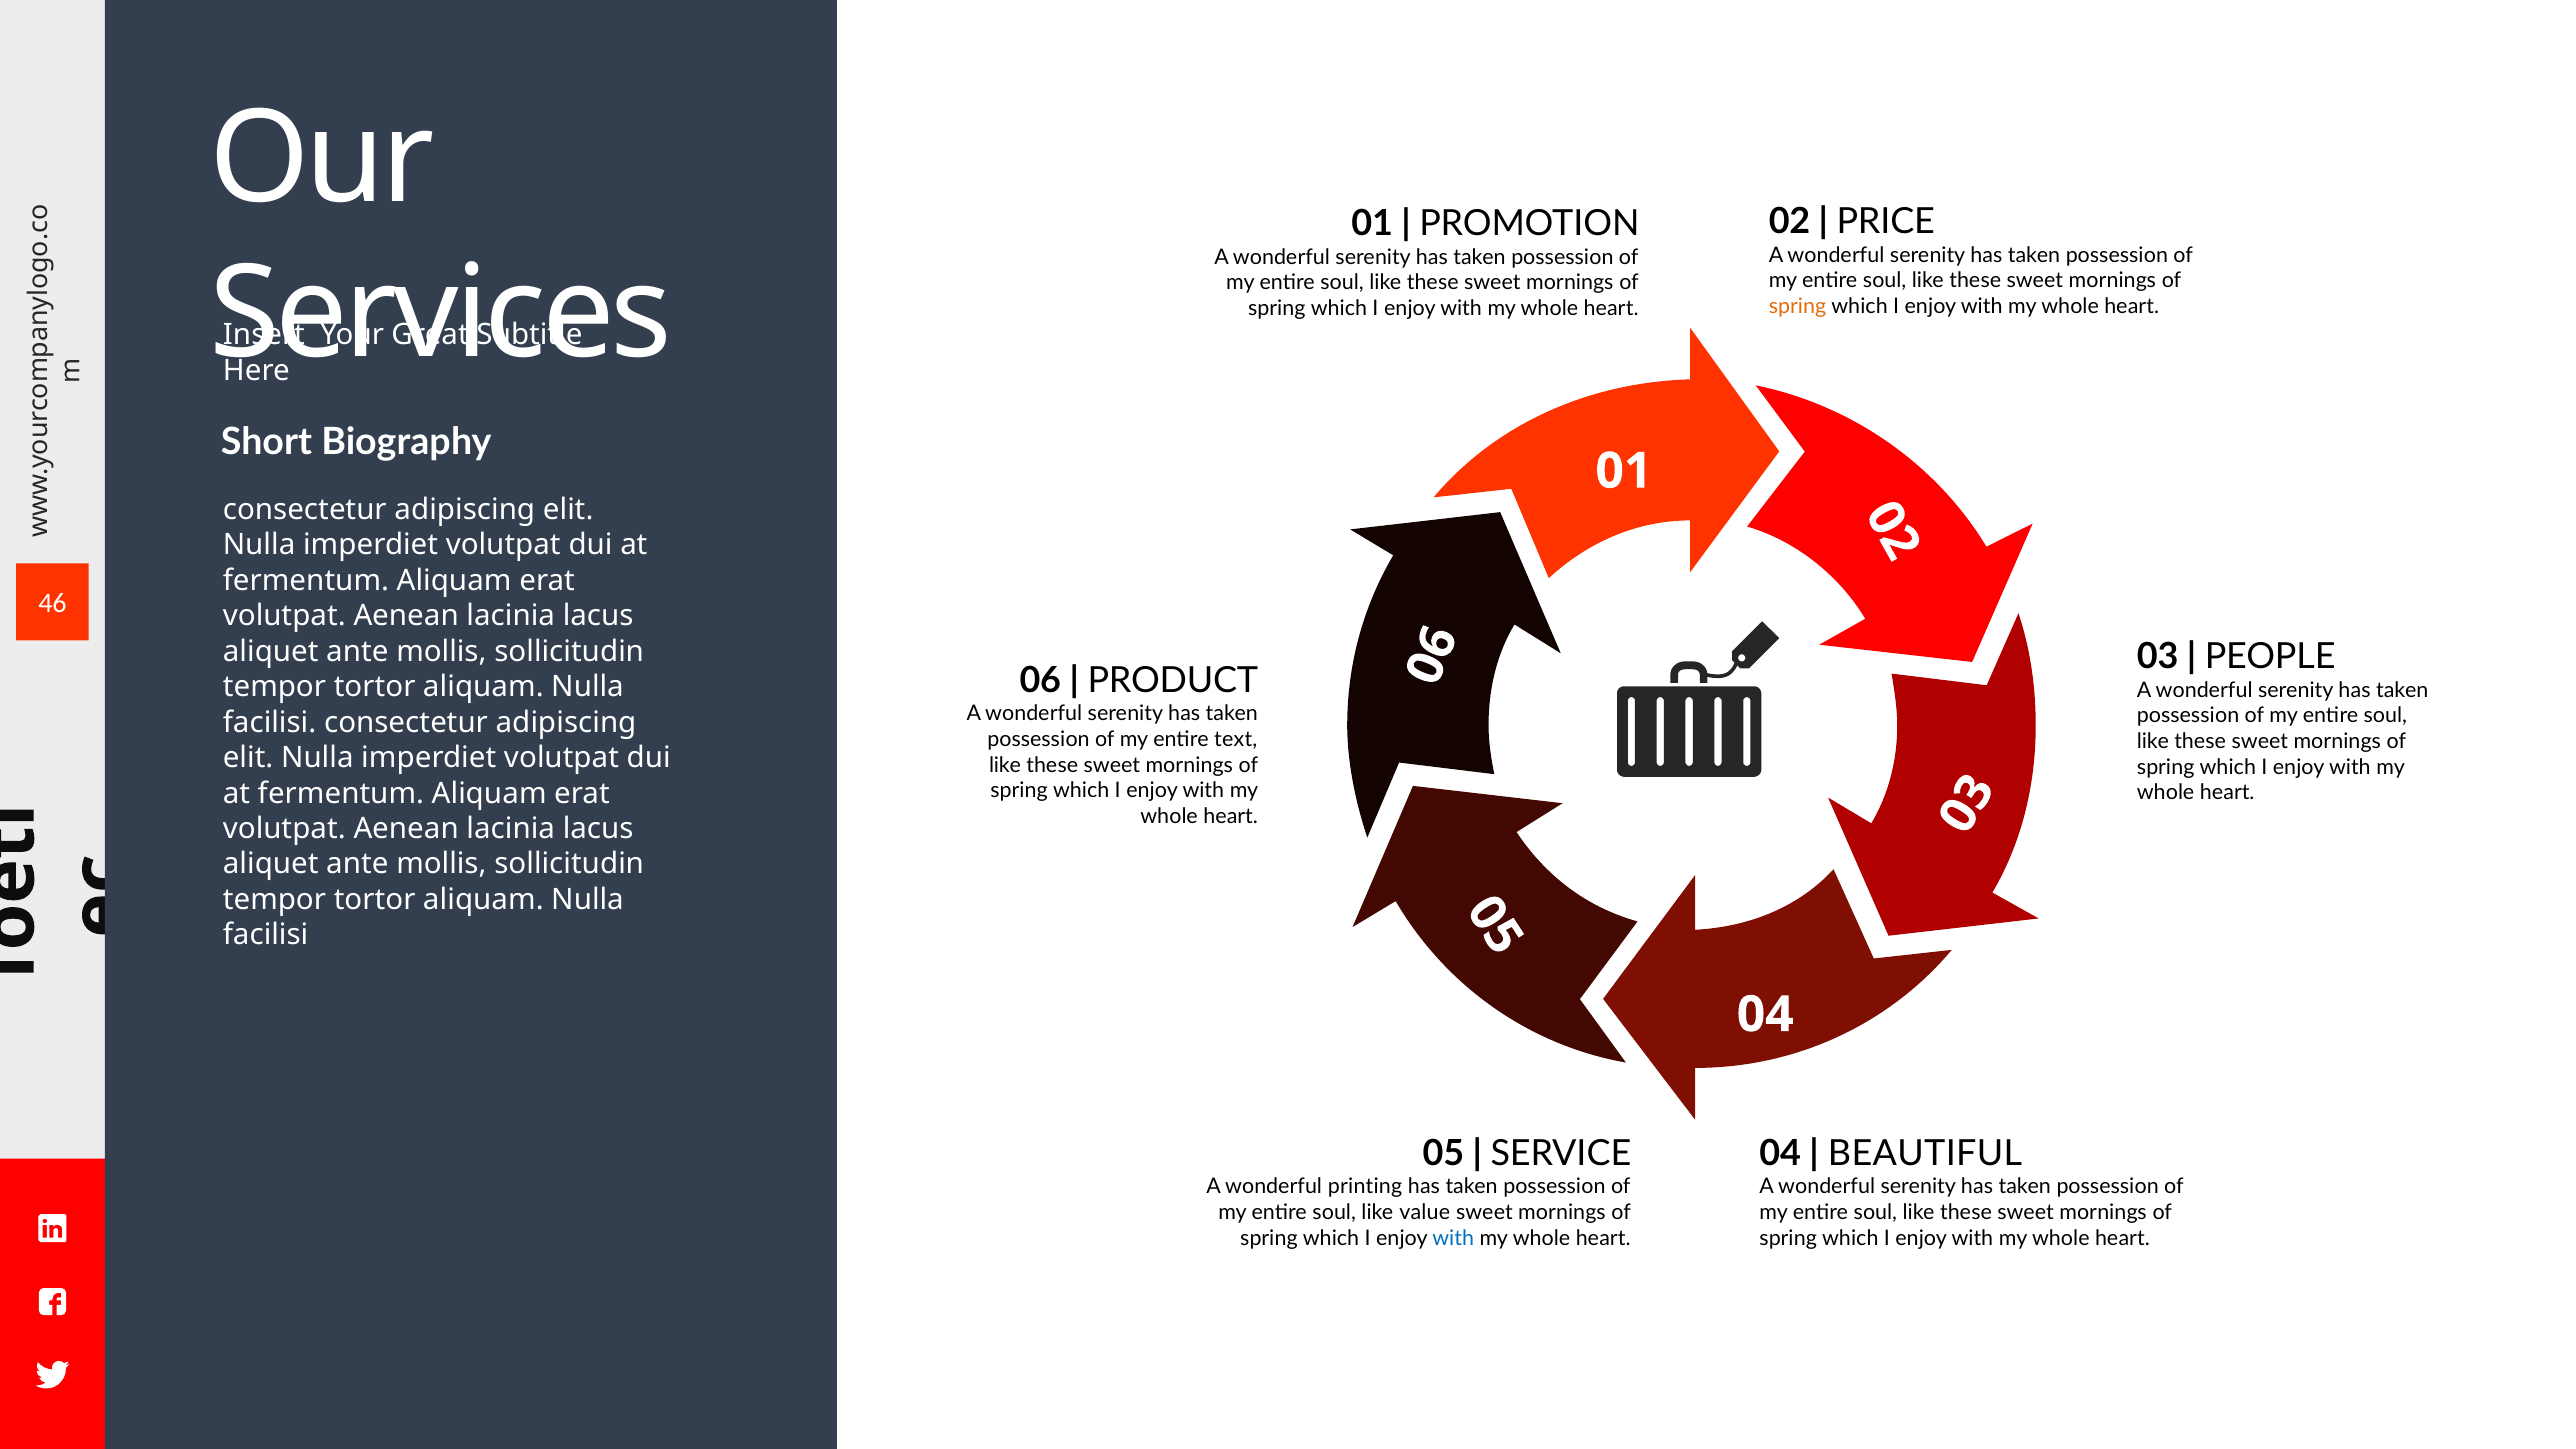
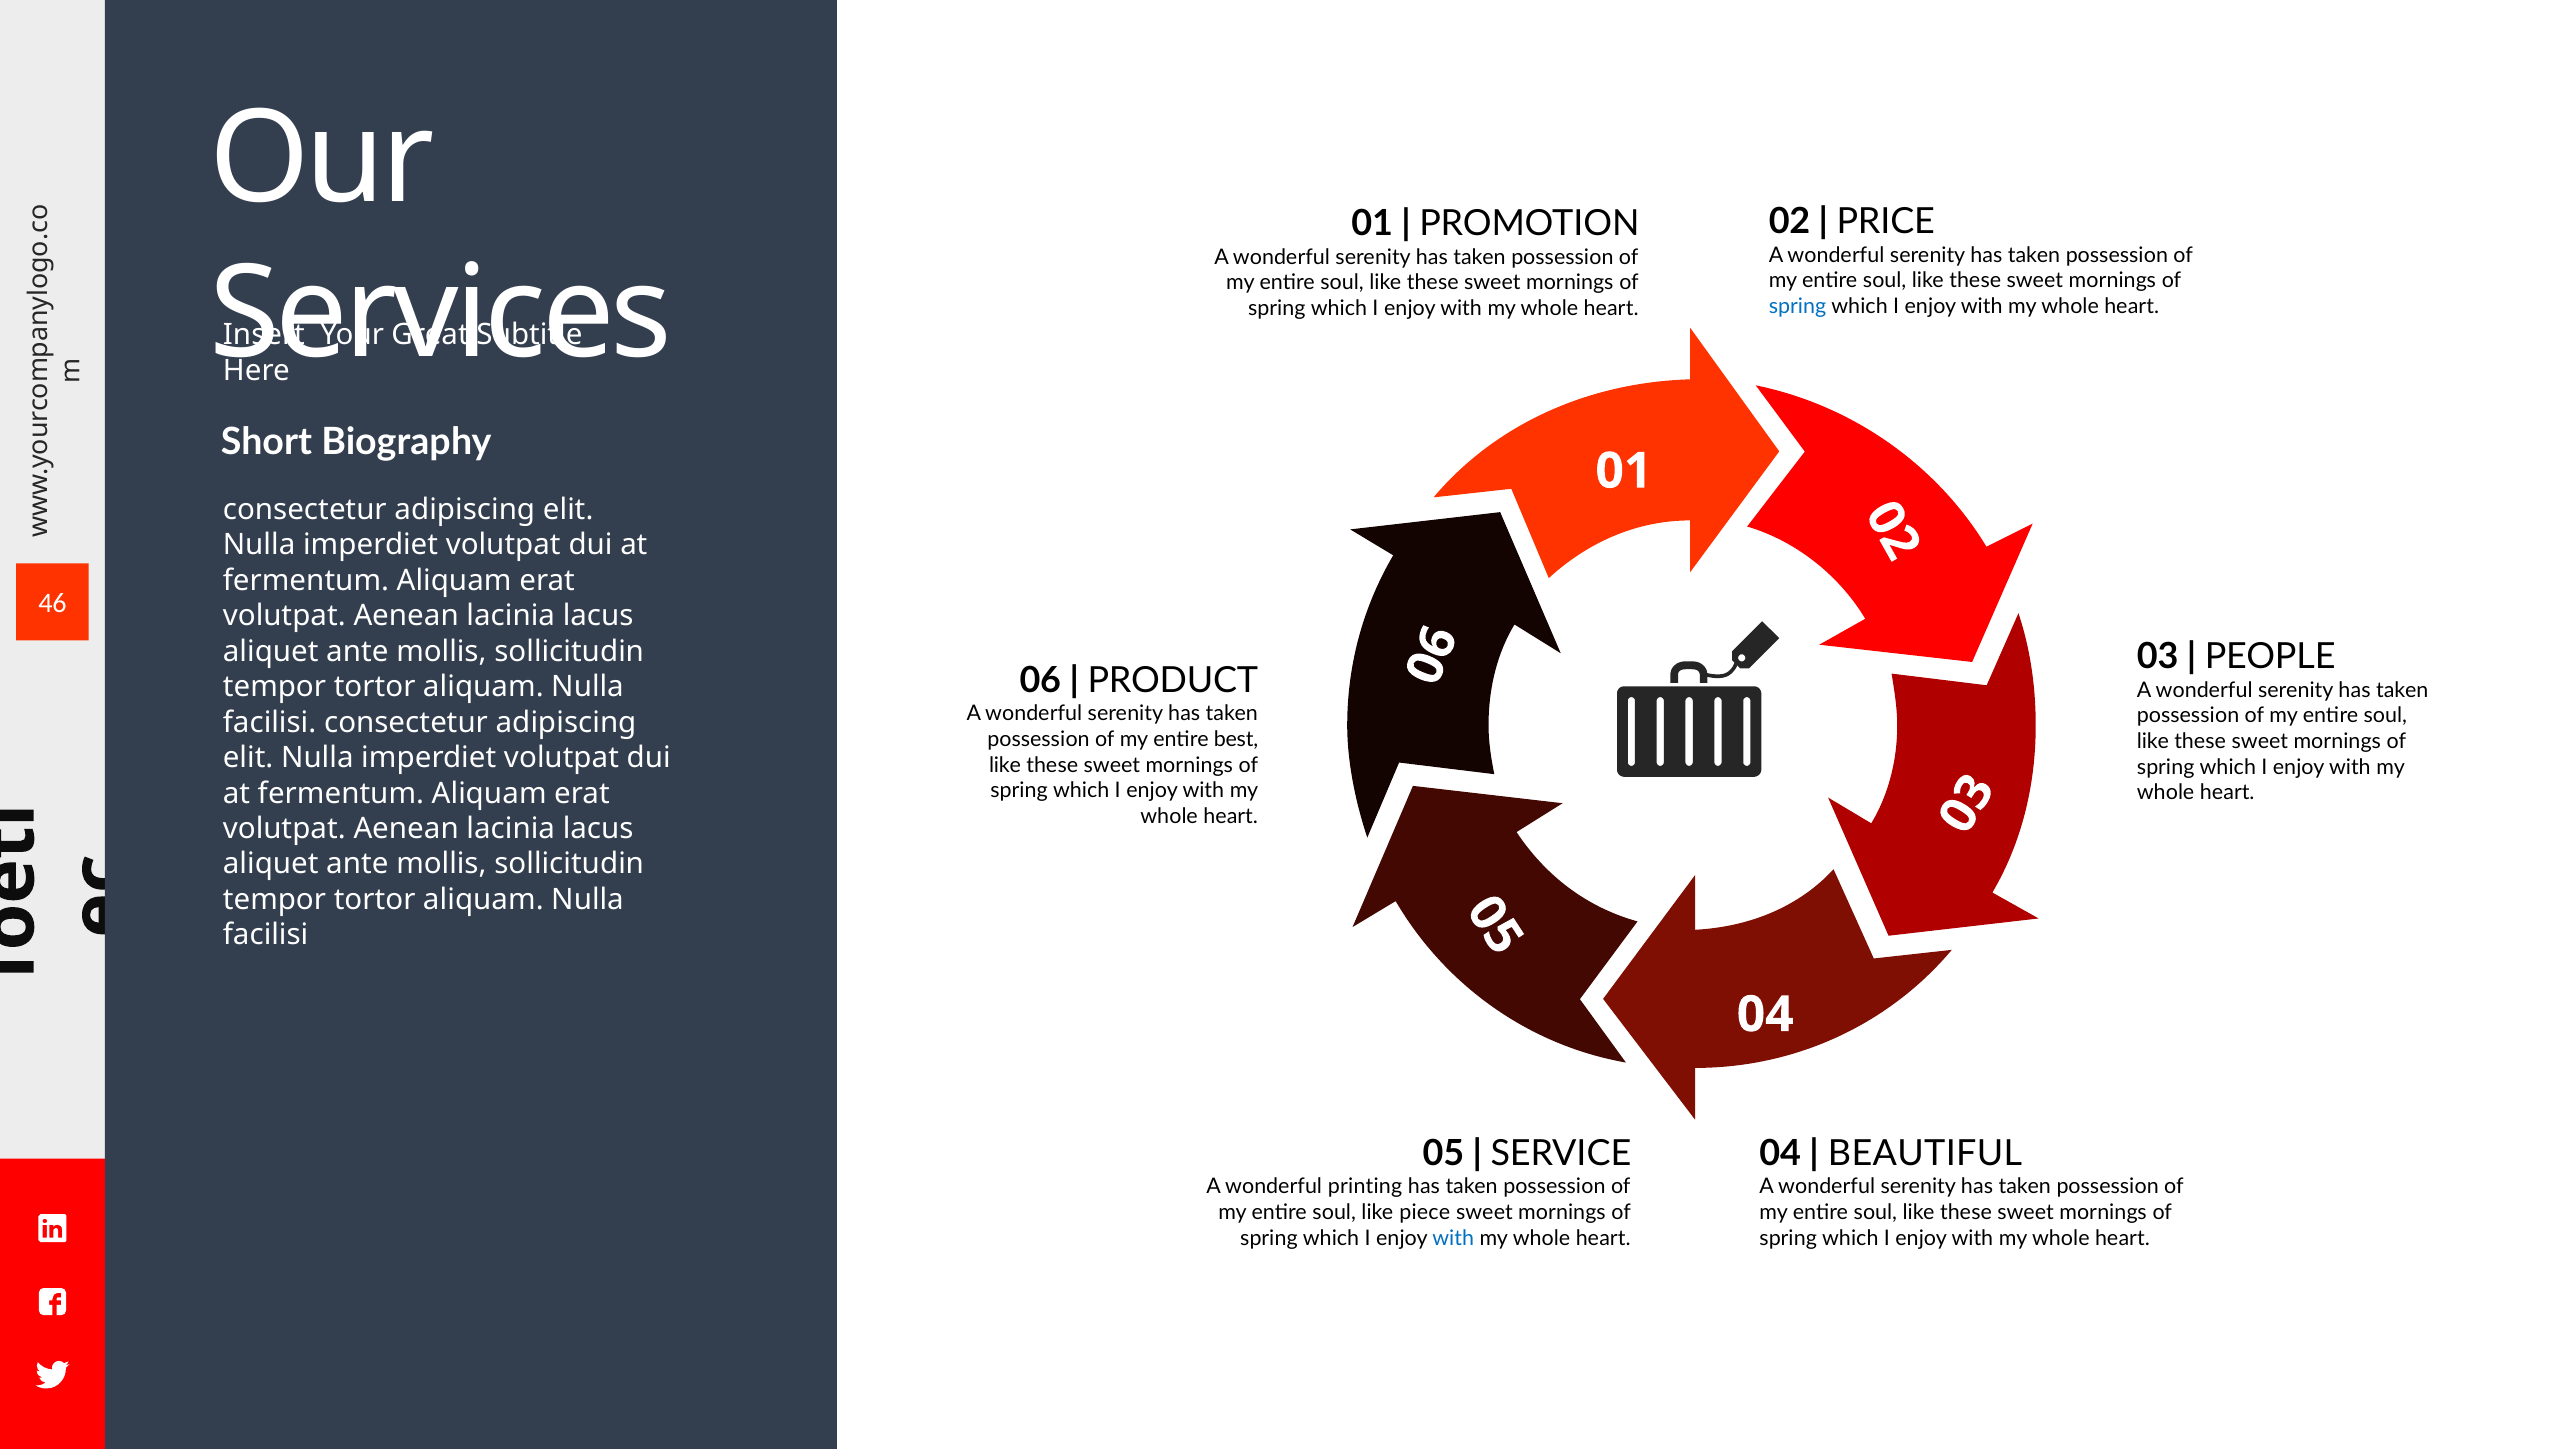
spring colour: orange -> blue (1797, 307)
text: text -> best (1236, 739)
value: value -> piece (1425, 1212)
